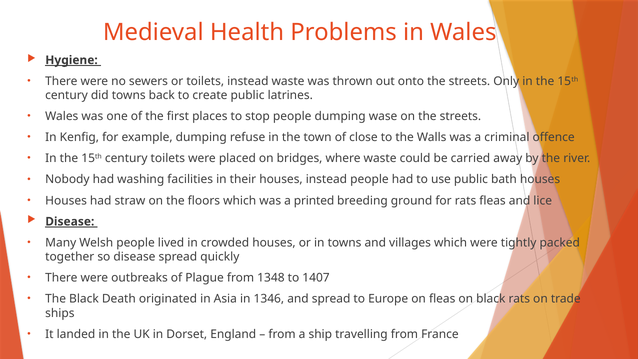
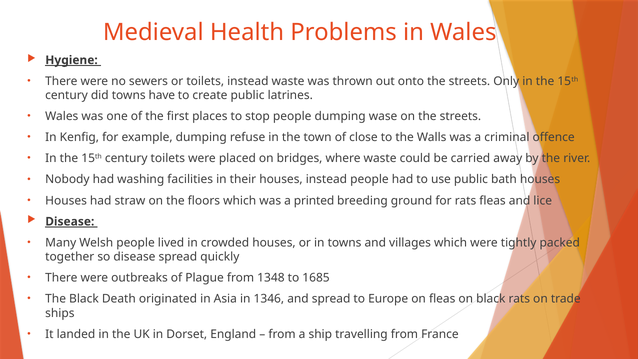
back: back -> have (162, 95)
1407: 1407 -> 1685 (316, 278)
